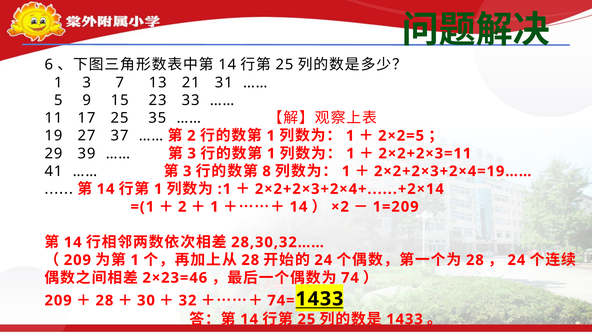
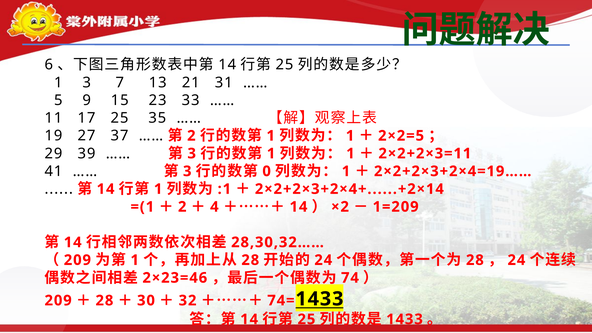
8: 8 -> 0 (267, 171)
1: 1 -> 4 (214, 207)
